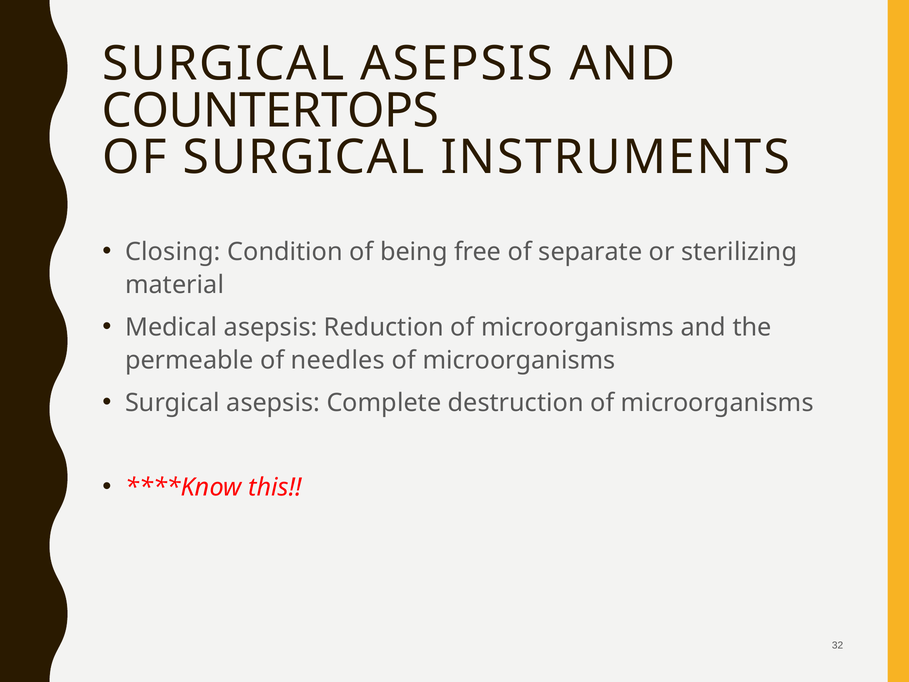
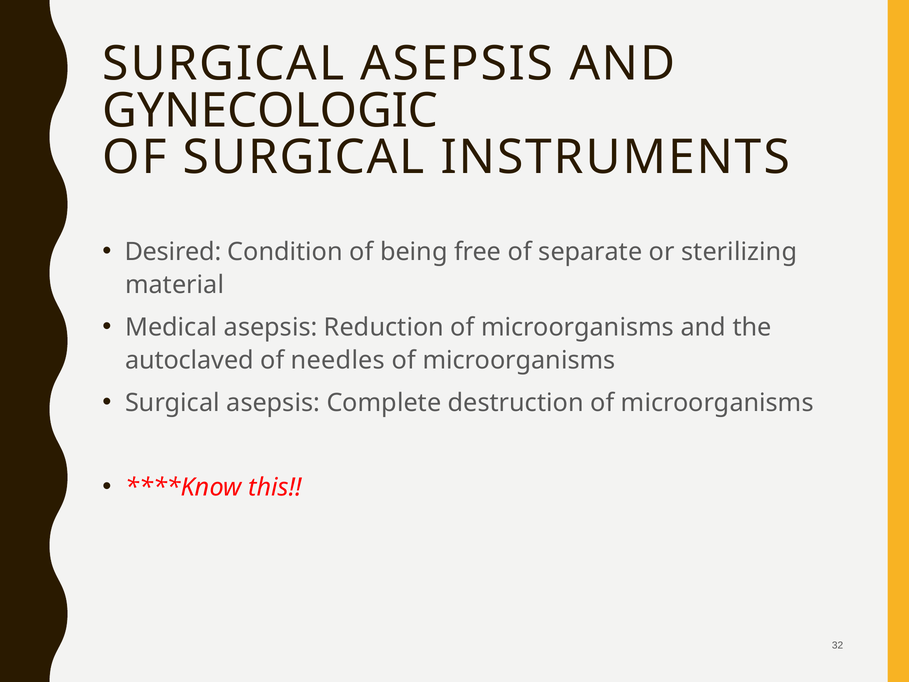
COUNTERTOPS: COUNTERTOPS -> GYNECOLOGIC (270, 111)
Closing: Closing -> Desired (173, 252)
permeable: permeable -> autoclaved (189, 361)
